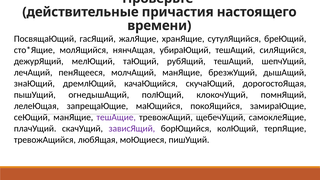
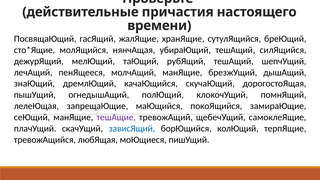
зависЯщий colour: purple -> blue (132, 128)
